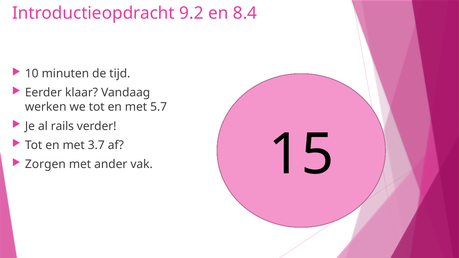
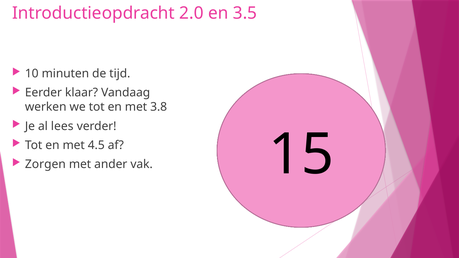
9.2: 9.2 -> 2.0 (191, 13)
8.4: 8.4 -> 3.5 (245, 13)
5.7: 5.7 -> 3.8 (159, 107)
rails: rails -> lees (62, 126)
3.7: 3.7 -> 4.5 (96, 145)
